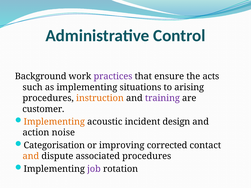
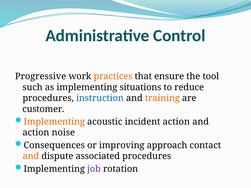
Background: Background -> Progressive (41, 76)
practices colour: purple -> orange (113, 76)
acts: acts -> tool (211, 76)
arising: arising -> reduce (189, 87)
instruction colour: orange -> blue (100, 98)
training colour: purple -> orange (162, 98)
incident design: design -> action (176, 122)
Categorisation: Categorisation -> Consequences (54, 145)
corrected: corrected -> approach (167, 145)
